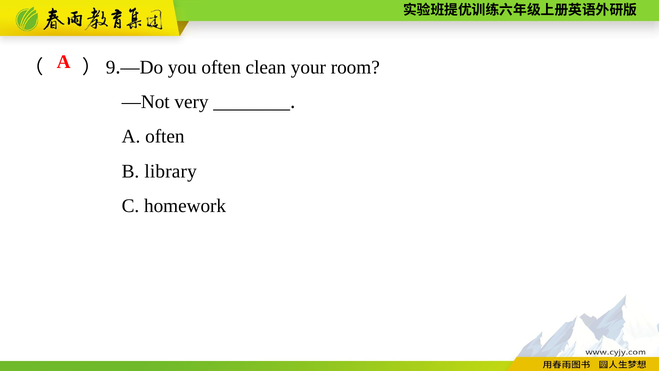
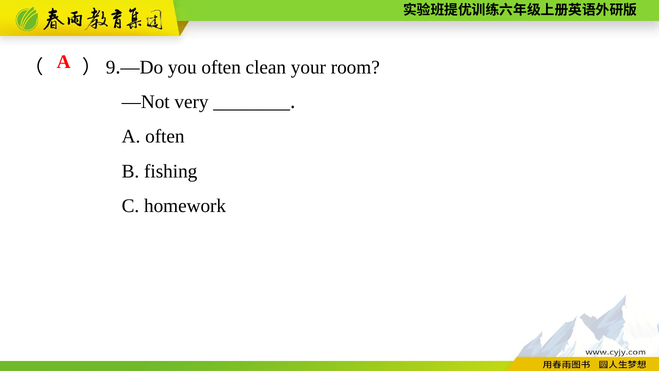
library: library -> fishing (171, 171)
